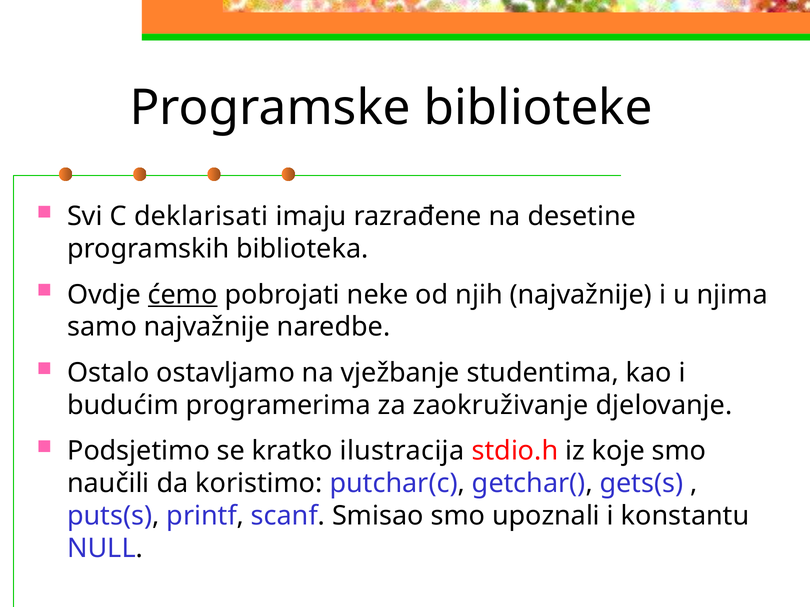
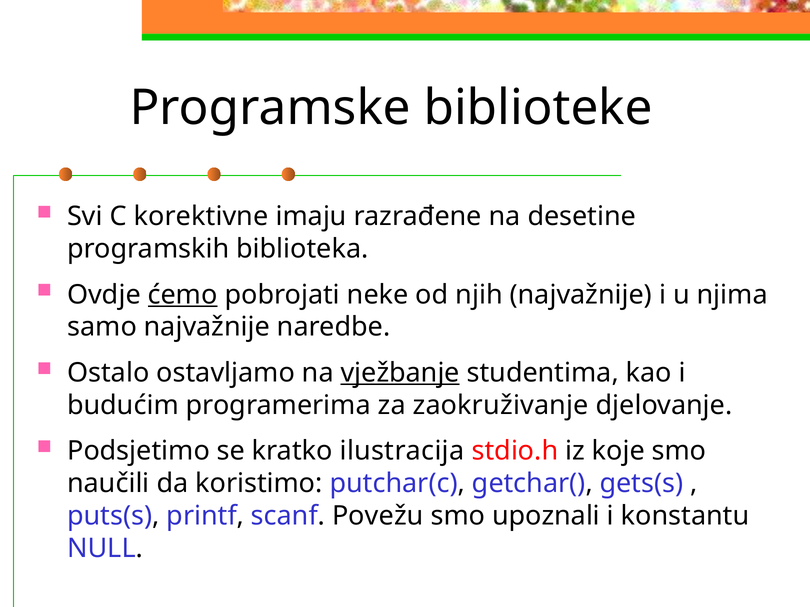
deklarisati: deklarisati -> korektivne (201, 217)
vježbanje underline: none -> present (400, 373)
Smisao: Smisao -> Povežu (378, 516)
